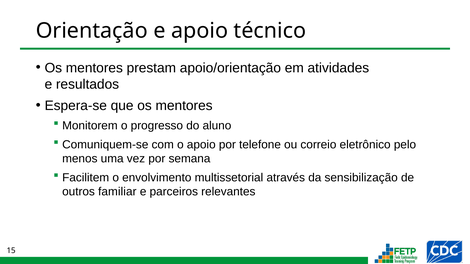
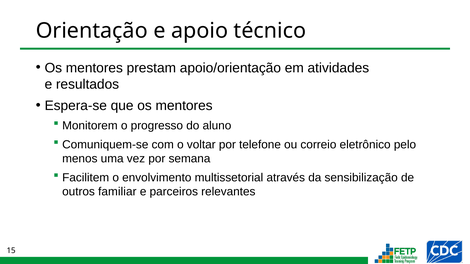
o apoio: apoio -> voltar (201, 145)
